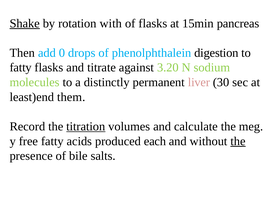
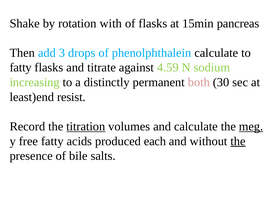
Shake underline: present -> none (25, 23)
0: 0 -> 3 (62, 53)
phenolphthalein digestion: digestion -> calculate (216, 53)
3.20: 3.20 -> 4.59 (168, 68)
molecules: molecules -> increasing (35, 83)
liver: liver -> both (199, 83)
them: them -> resist (71, 97)
meg underline: none -> present (251, 127)
